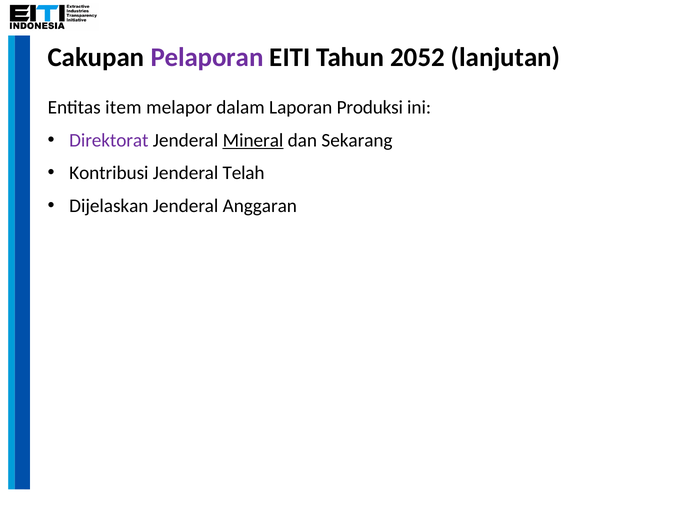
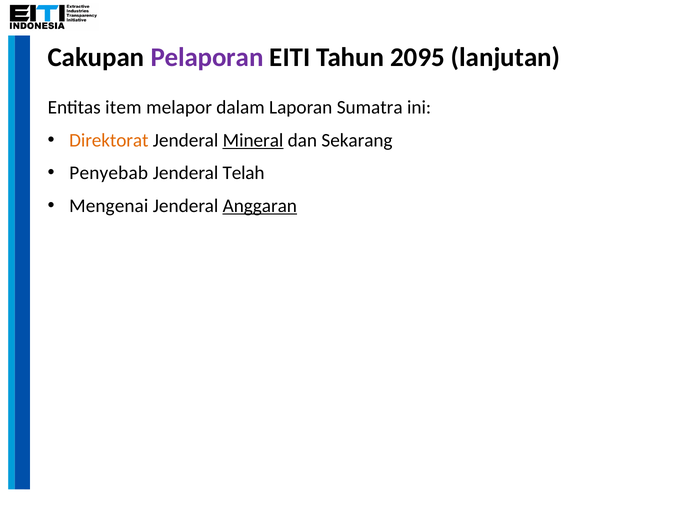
2052: 2052 -> 2095 (418, 58)
Produksi: Produksi -> Sumatra (370, 108)
Direktorat colour: purple -> orange (109, 140)
Kontribusi: Kontribusi -> Penyebab (109, 173)
Dijelaskan: Dijelaskan -> Mengenai (109, 206)
Anggaran underline: none -> present (260, 206)
